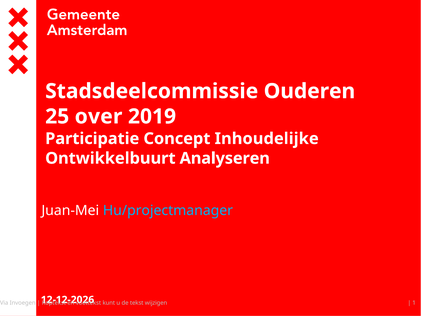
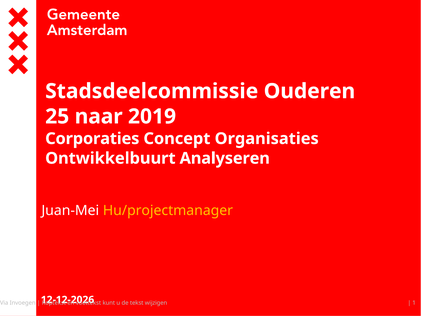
over: over -> naar (99, 116)
Participatie: Participatie -> Corporaties (92, 139)
Inhoudelijke: Inhoudelijke -> Organisaties (267, 139)
Hu/projectmanager colour: light blue -> yellow (168, 210)
